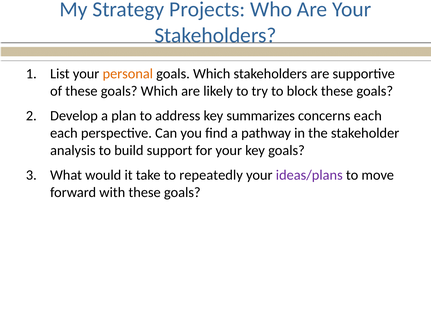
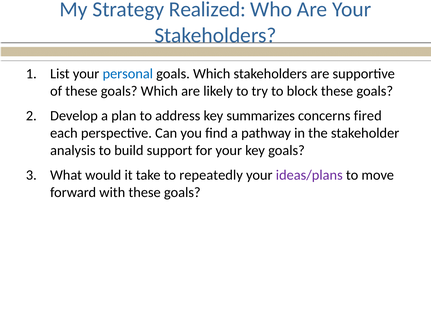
Projects: Projects -> Realized (207, 9)
personal colour: orange -> blue (128, 74)
concerns each: each -> fired (368, 116)
